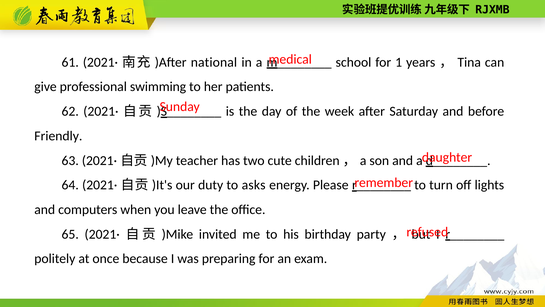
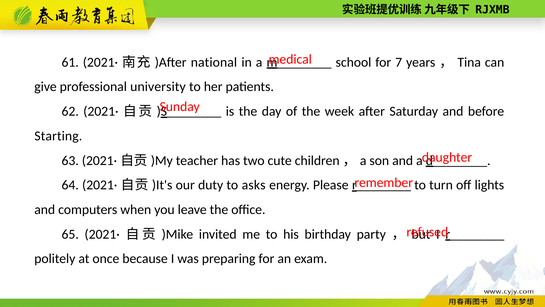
1: 1 -> 7 (399, 62)
swimming: swimming -> university (158, 87)
Friendly: Friendly -> Starting (58, 136)
